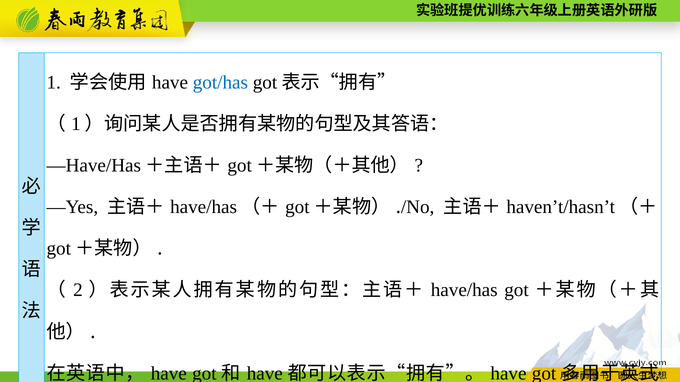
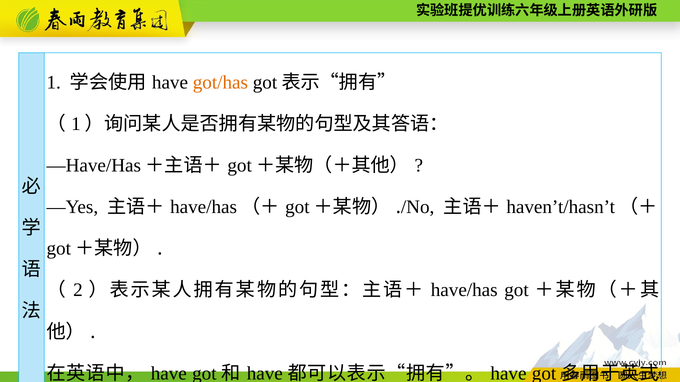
got/has colour: blue -> orange (220, 82)
